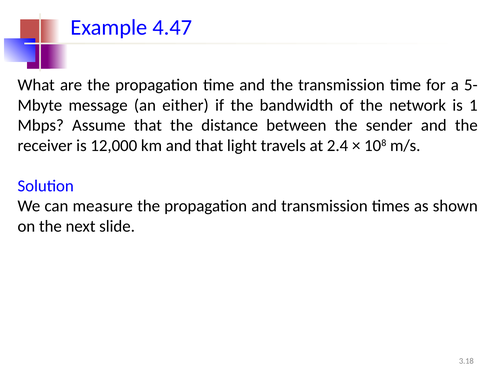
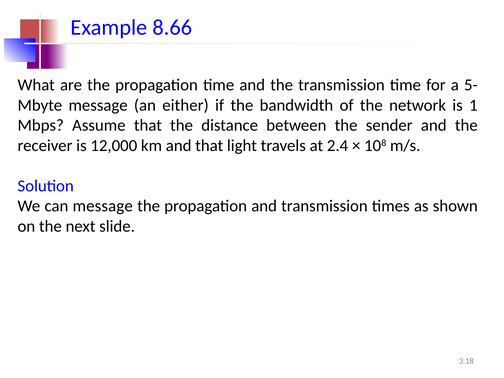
4.47: 4.47 -> 8.66 (172, 28)
can measure: measure -> message (103, 206)
